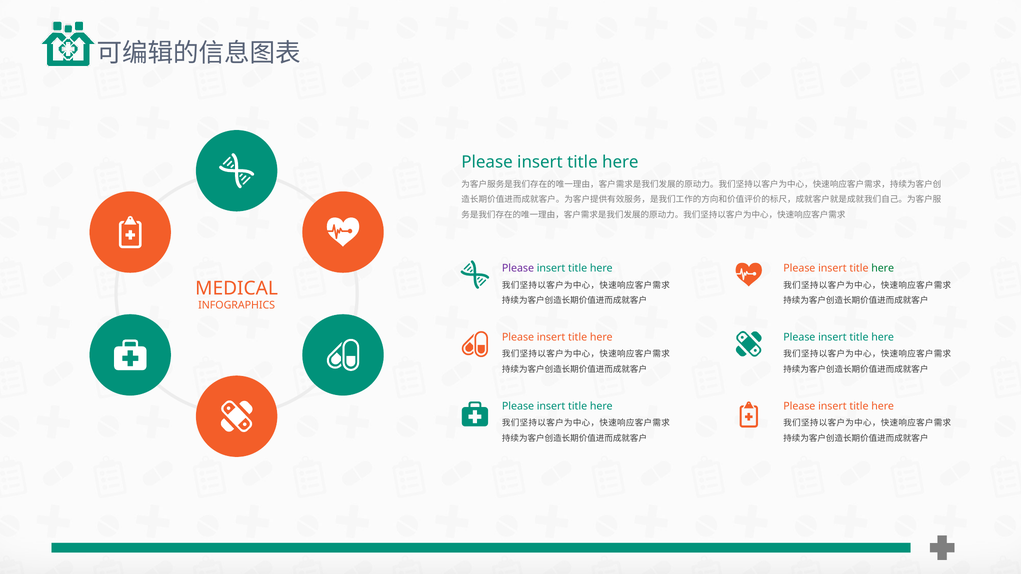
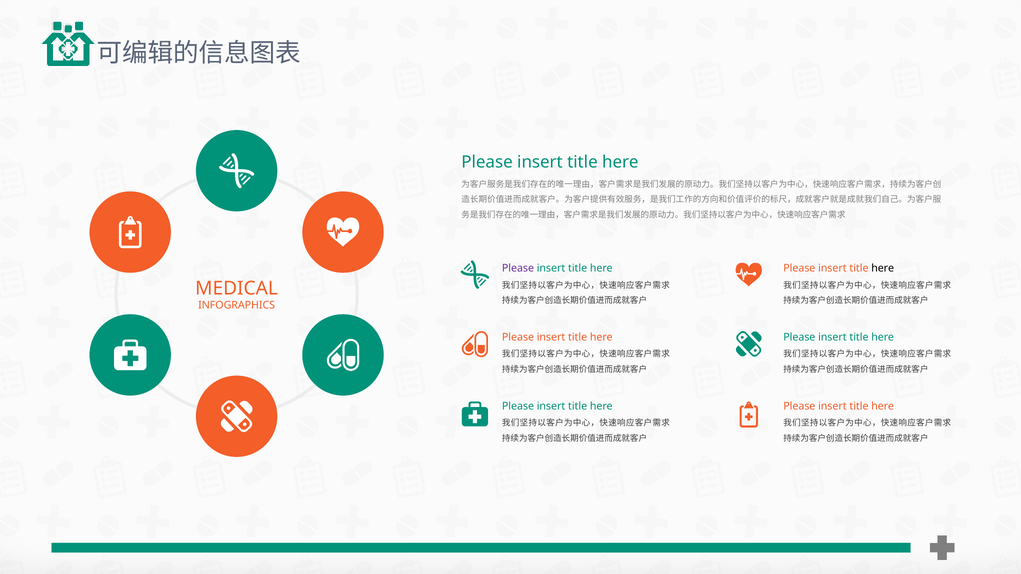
here colour: green -> black (883, 268)
